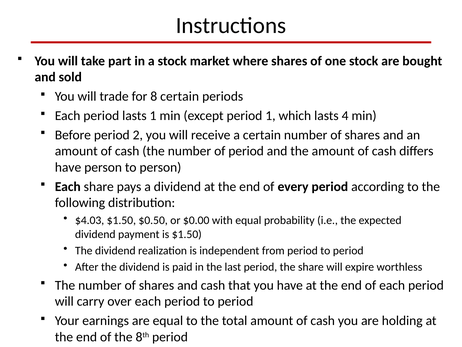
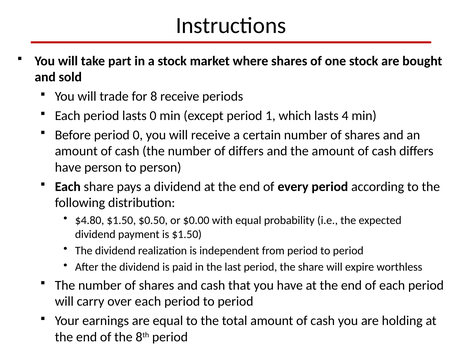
8 certain: certain -> receive (180, 96)
lasts 1: 1 -> 0 (153, 116)
period 2: 2 -> 0 (138, 135)
of period: period -> differs (246, 151)
$4.03: $4.03 -> $4.80 (90, 220)
